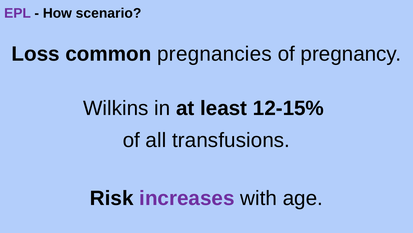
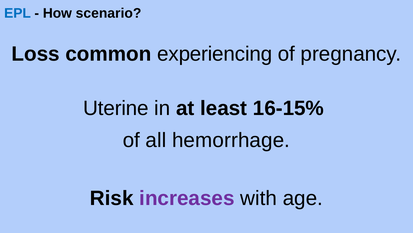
EPL colour: purple -> blue (17, 13)
pregnancies: pregnancies -> experiencing (215, 54)
Wilkins: Wilkins -> Uterine (116, 108)
12-15%: 12-15% -> 16-15% (288, 108)
transfusions: transfusions -> hemorrhage (231, 140)
